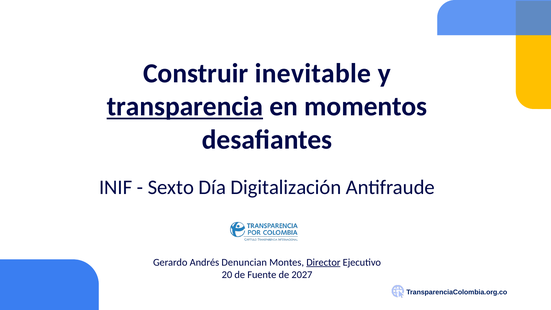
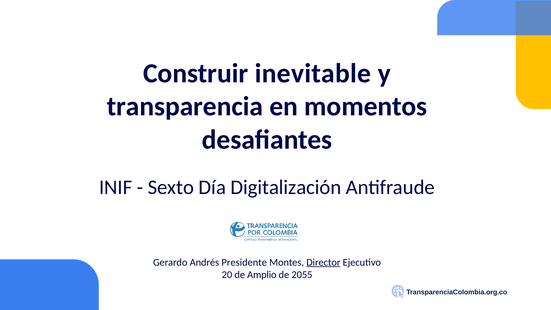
transparencia underline: present -> none (185, 107)
Denuncian: Denuncian -> Presidente (244, 262)
Fuente: Fuente -> Amplio (262, 275)
2027: 2027 -> 2055 (302, 275)
